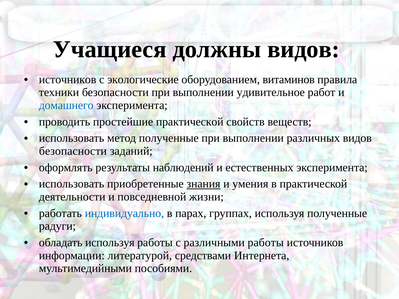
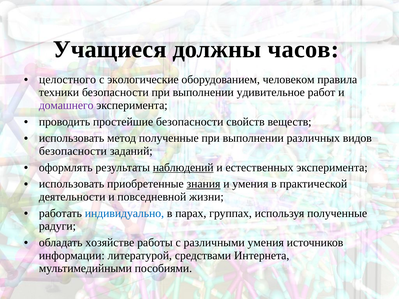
должны видов: видов -> часов (303, 49)
источников: источников -> целостного (68, 80)
витаминов: витаминов -> человеком (289, 80)
домашнего colour: blue -> purple (66, 105)
простейшие практической: практической -> безопасности (190, 122)
наблюдений underline: none -> present (183, 168)
обладать используя: используя -> хозяйстве (110, 243)
различными работы: работы -> умения (266, 243)
